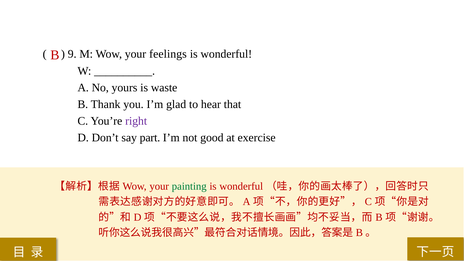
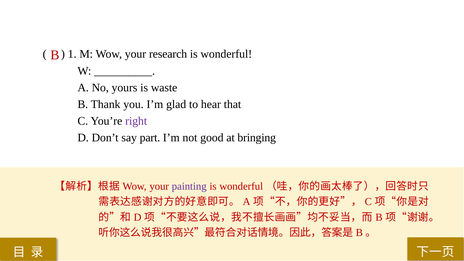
9: 9 -> 1 (72, 54)
feelings: feelings -> research (168, 54)
exercise: exercise -> bringing (257, 138)
painting colour: green -> purple (189, 186)
